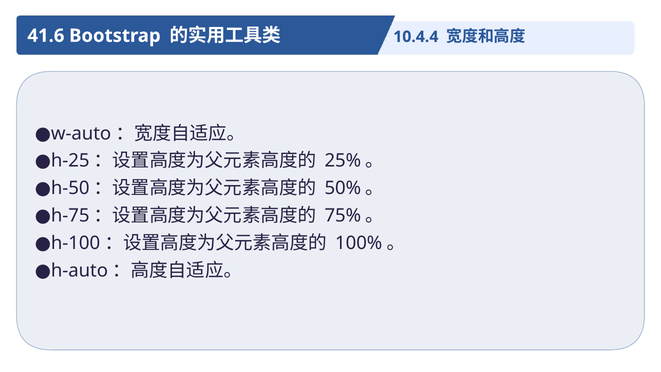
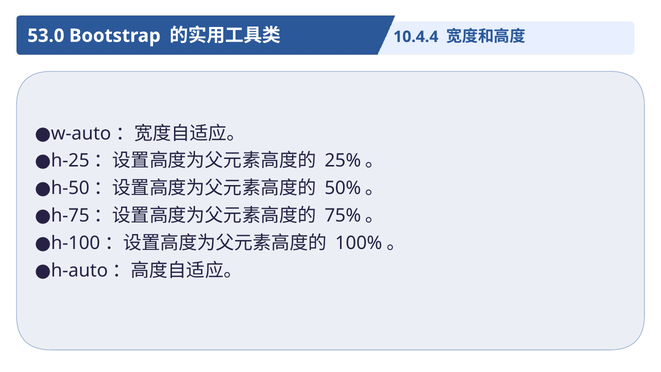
41.6: 41.6 -> 53.0 (46, 36)
